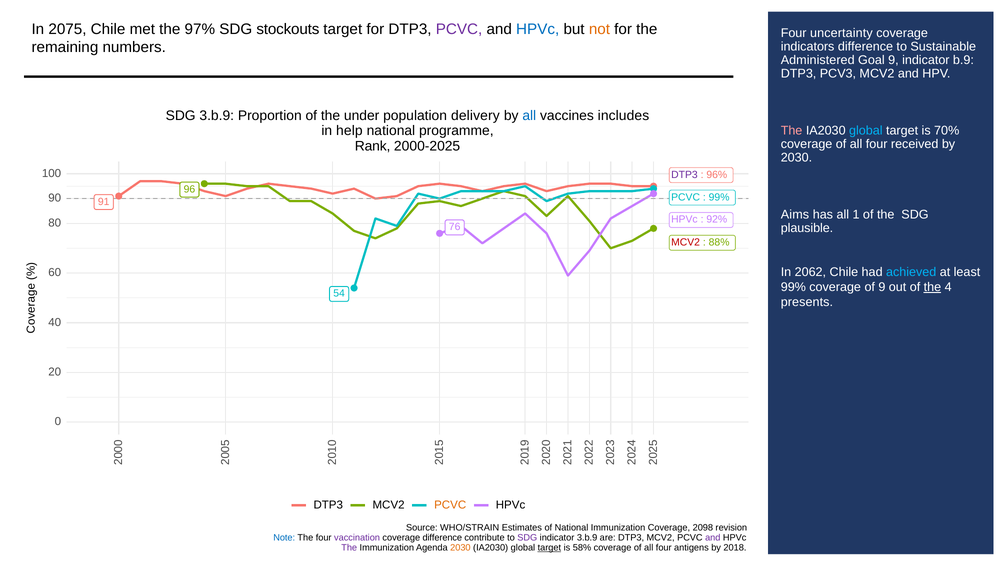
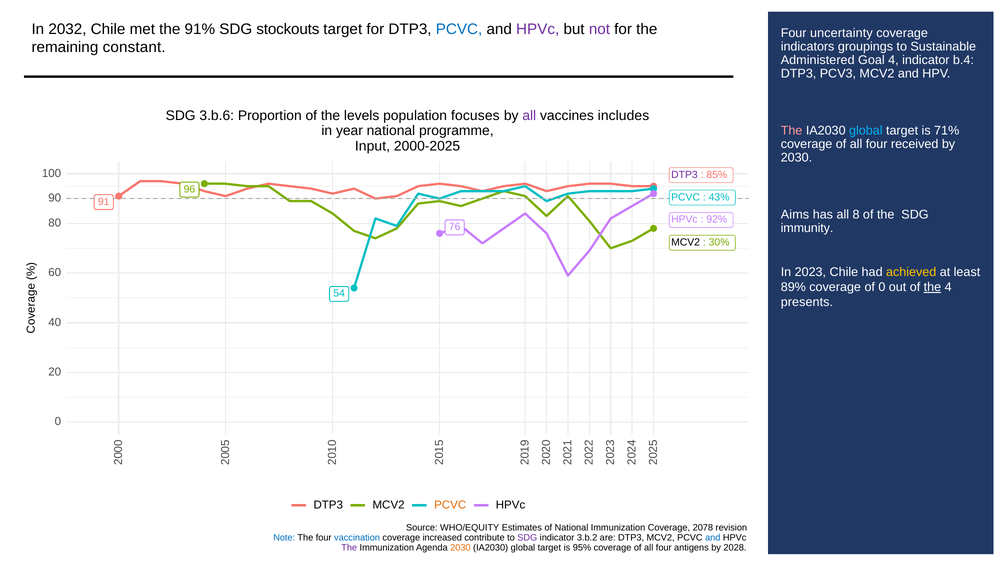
2075: 2075 -> 2032 (67, 29)
97%: 97% -> 91% (200, 29)
PCVC colour: purple -> blue (459, 29)
HPVc colour: blue -> purple (538, 29)
not colour: orange -> purple (599, 29)
numbers: numbers -> constant (134, 47)
indicators difference: difference -> groupings (865, 47)
Goal 9: 9 -> 4 (893, 60)
b.9: b.9 -> b.4 (963, 60)
SDG 3.b.9: 3.b.9 -> 3.b.6 (217, 116)
under: under -> levels (362, 116)
delivery: delivery -> focuses (475, 116)
all colour: blue -> purple (529, 116)
help: help -> year (349, 131)
70%: 70% -> 71% (947, 131)
Rank: Rank -> Input (372, 146)
96%: 96% -> 85% (717, 175)
99%: 99% -> 43% (719, 197)
all 1: 1 -> 8 (856, 215)
plausible: plausible -> immunity (807, 228)
MCV2 colour: red -> black (686, 242)
88%: 88% -> 30% (719, 242)
2062: 2062 -> 2023 (810, 272)
achieved colour: light blue -> yellow (911, 272)
99%: 99% -> 89% (793, 287)
of 9: 9 -> 0 (882, 287)
WHO/STRAIN: WHO/STRAIN -> WHO/EQUITY (470, 528)
2098: 2098 -> 2078 (703, 528)
vaccination colour: purple -> blue (357, 538)
coverage difference: difference -> increased (442, 538)
indicator 3.b.9: 3.b.9 -> 3.b.2 (587, 538)
and colour: purple -> blue (713, 538)
target underline: present -> none (549, 548)
58%: 58% -> 95% (582, 548)
2018: 2018 -> 2028 (735, 548)
